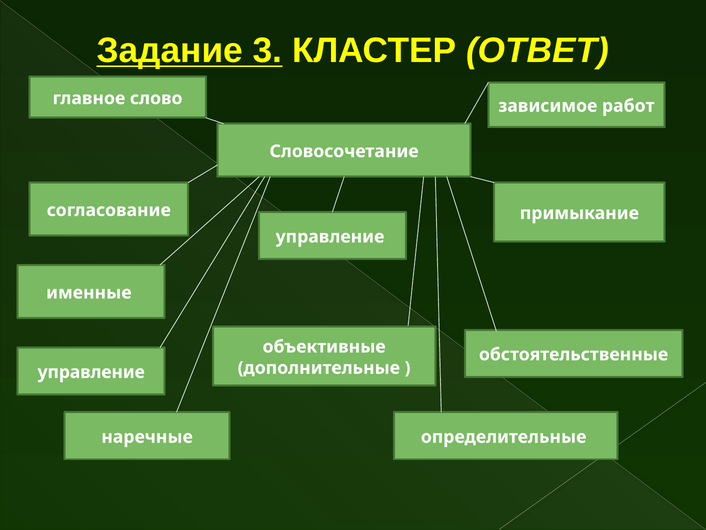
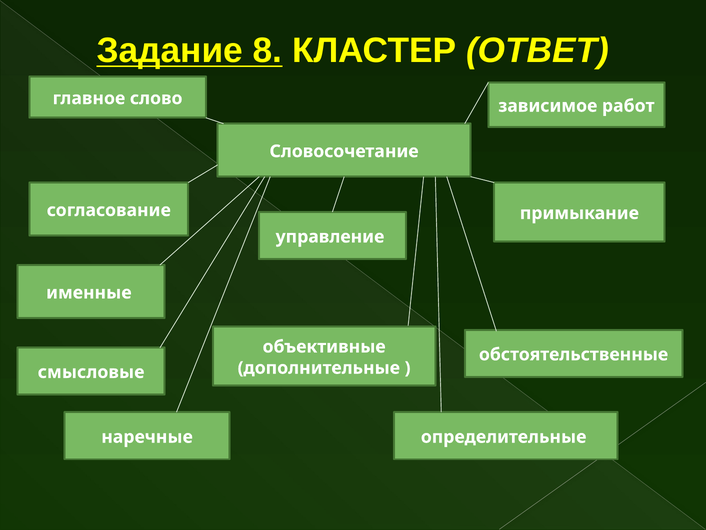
3: 3 -> 8 (267, 51)
управление: управление -> смысловые (91, 372)
